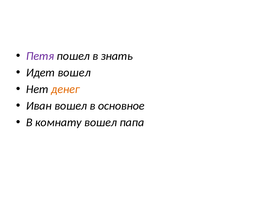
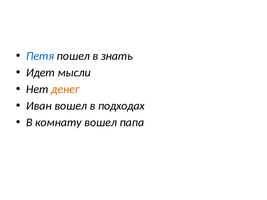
Петя colour: purple -> blue (40, 56)
Идет вошел: вошел -> мысли (74, 73)
основное: основное -> подходах (121, 106)
